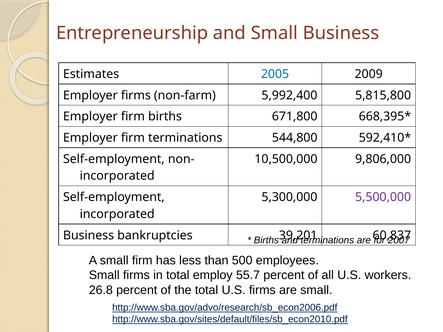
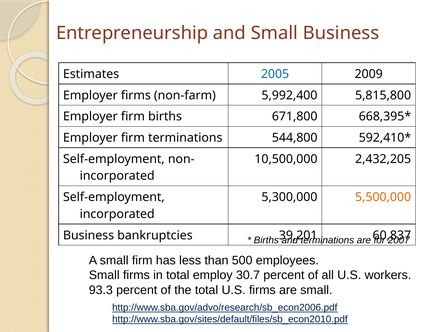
9,806,000: 9,806,000 -> 2,432,205 (383, 159)
5,500,000 colour: purple -> orange (383, 197)
55.7: 55.7 -> 30.7 (248, 275)
26.8: 26.8 -> 93.3 (101, 290)
